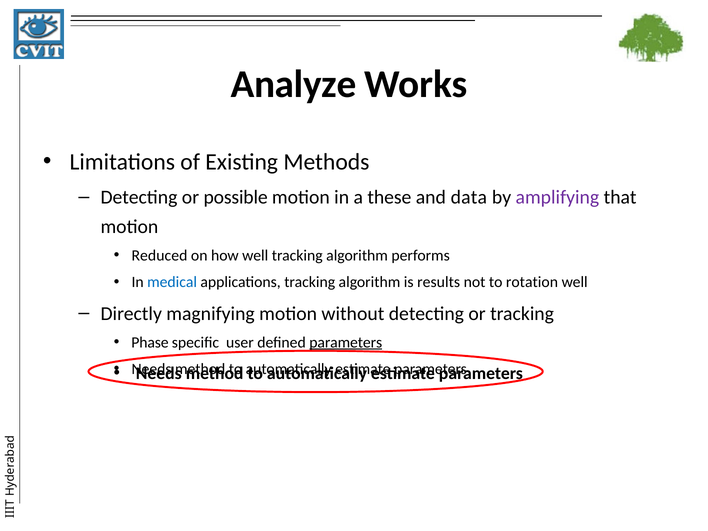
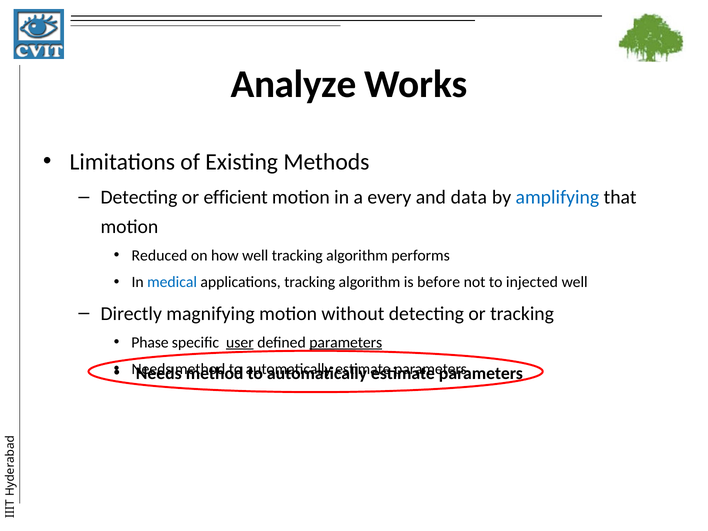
possible: possible -> efficient (236, 197)
these: these -> every (389, 197)
amplifying colour: purple -> blue (557, 197)
results: results -> before (439, 282)
rotation: rotation -> injected (532, 282)
user underline: none -> present (240, 342)
